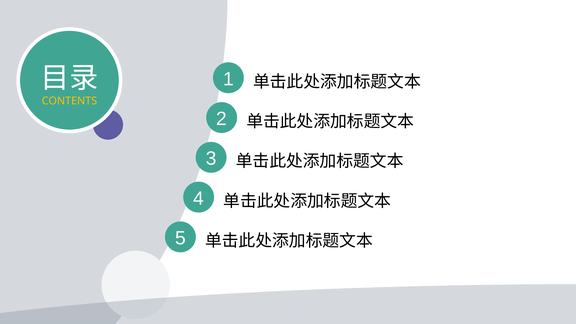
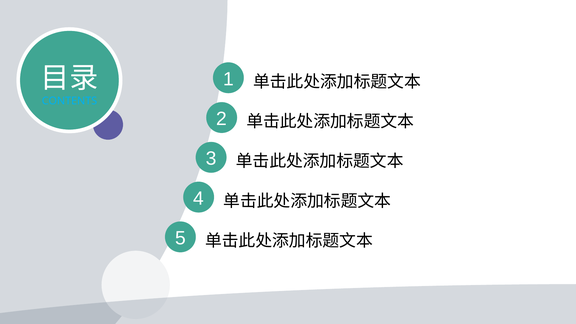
CONTENTS colour: yellow -> light blue (69, 101)
